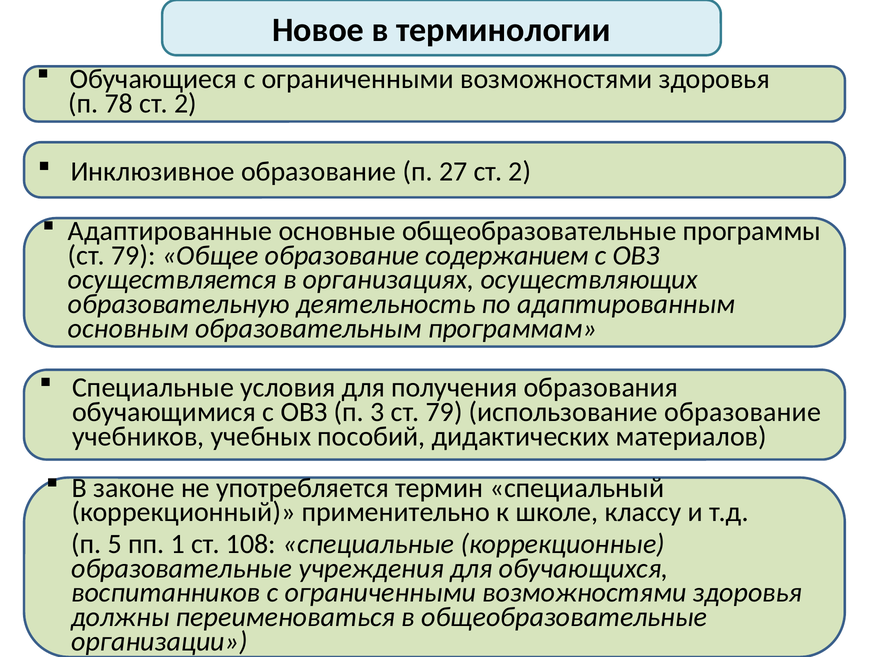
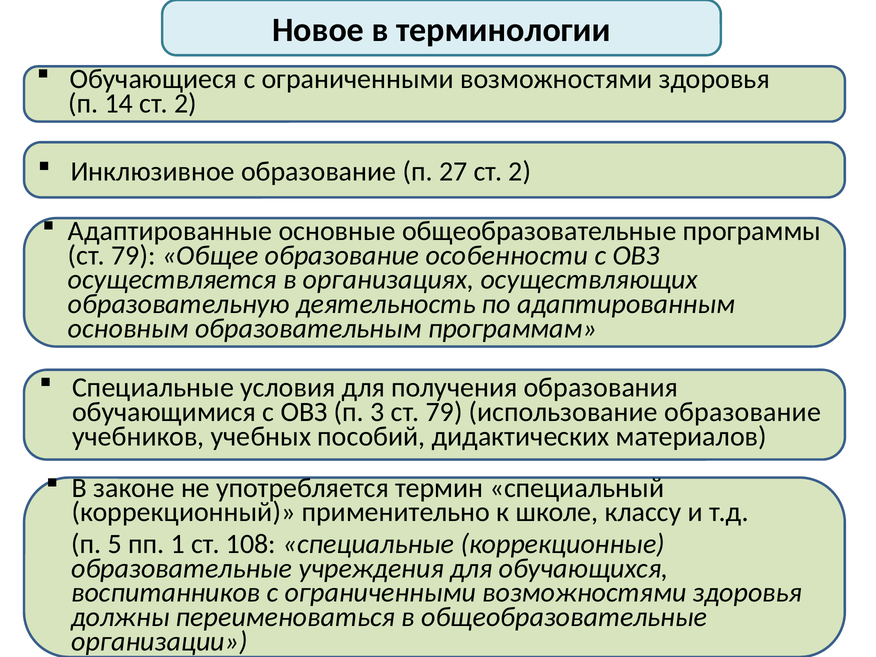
78: 78 -> 14 (119, 103)
содержанием: содержанием -> особенности (507, 255)
